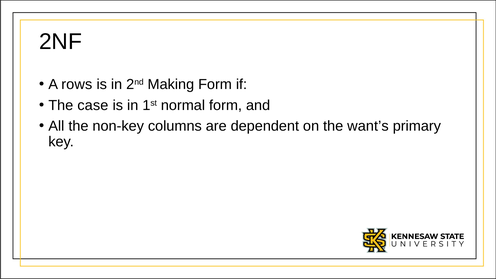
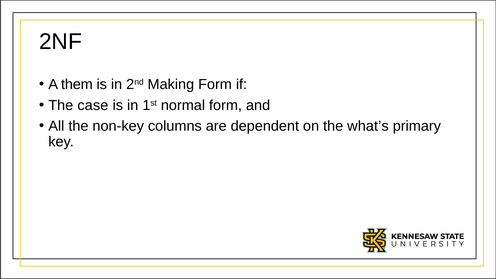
rows: rows -> them (77, 84)
want’s: want’s -> what’s (368, 126)
